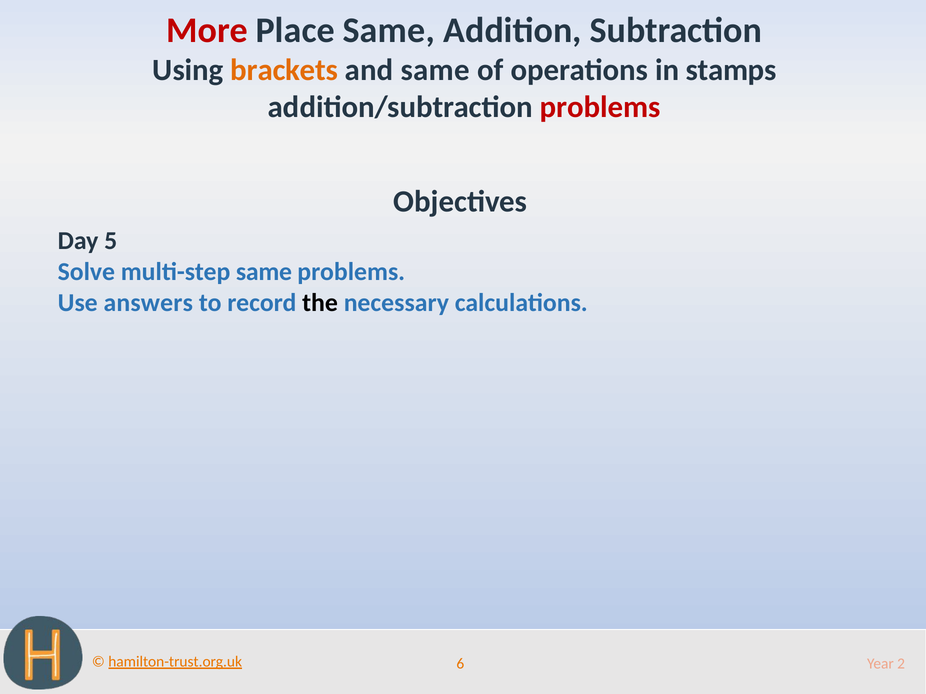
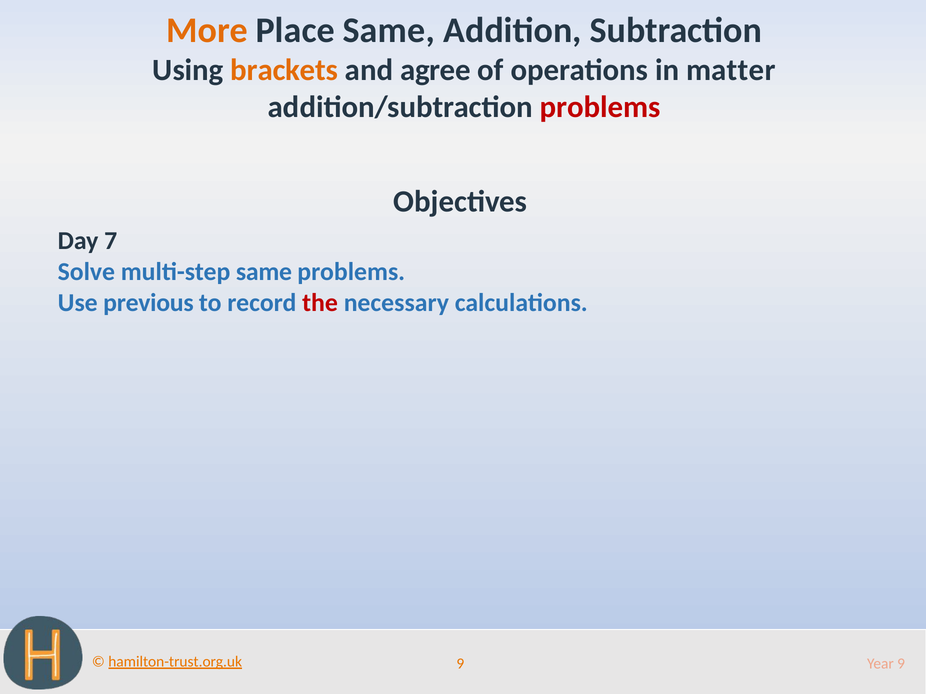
More colour: red -> orange (207, 30)
and same: same -> agree (435, 70)
stamps: stamps -> matter (731, 70)
5: 5 -> 7 (111, 241)
answers: answers -> previous (148, 303)
the colour: black -> red (320, 303)
6: 6 -> 9 (460, 664)
Year 2: 2 -> 9 (901, 664)
